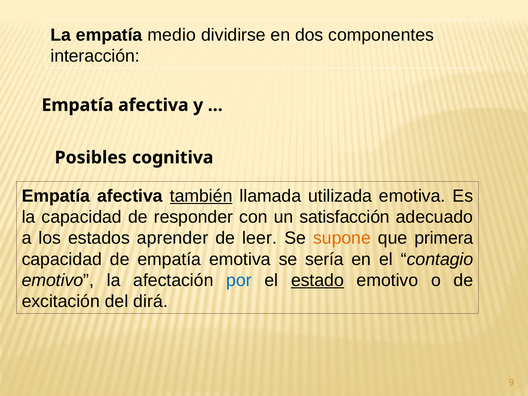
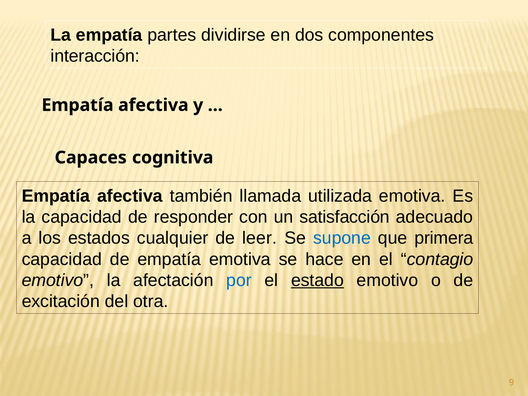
medio: medio -> partes (172, 35)
Posibles: Posibles -> Capaces (91, 158)
también underline: present -> none (201, 196)
aprender: aprender -> cualquier (173, 238)
supone colour: orange -> blue (342, 238)
sería: sería -> hace (324, 259)
dirá: dirá -> otra (151, 301)
